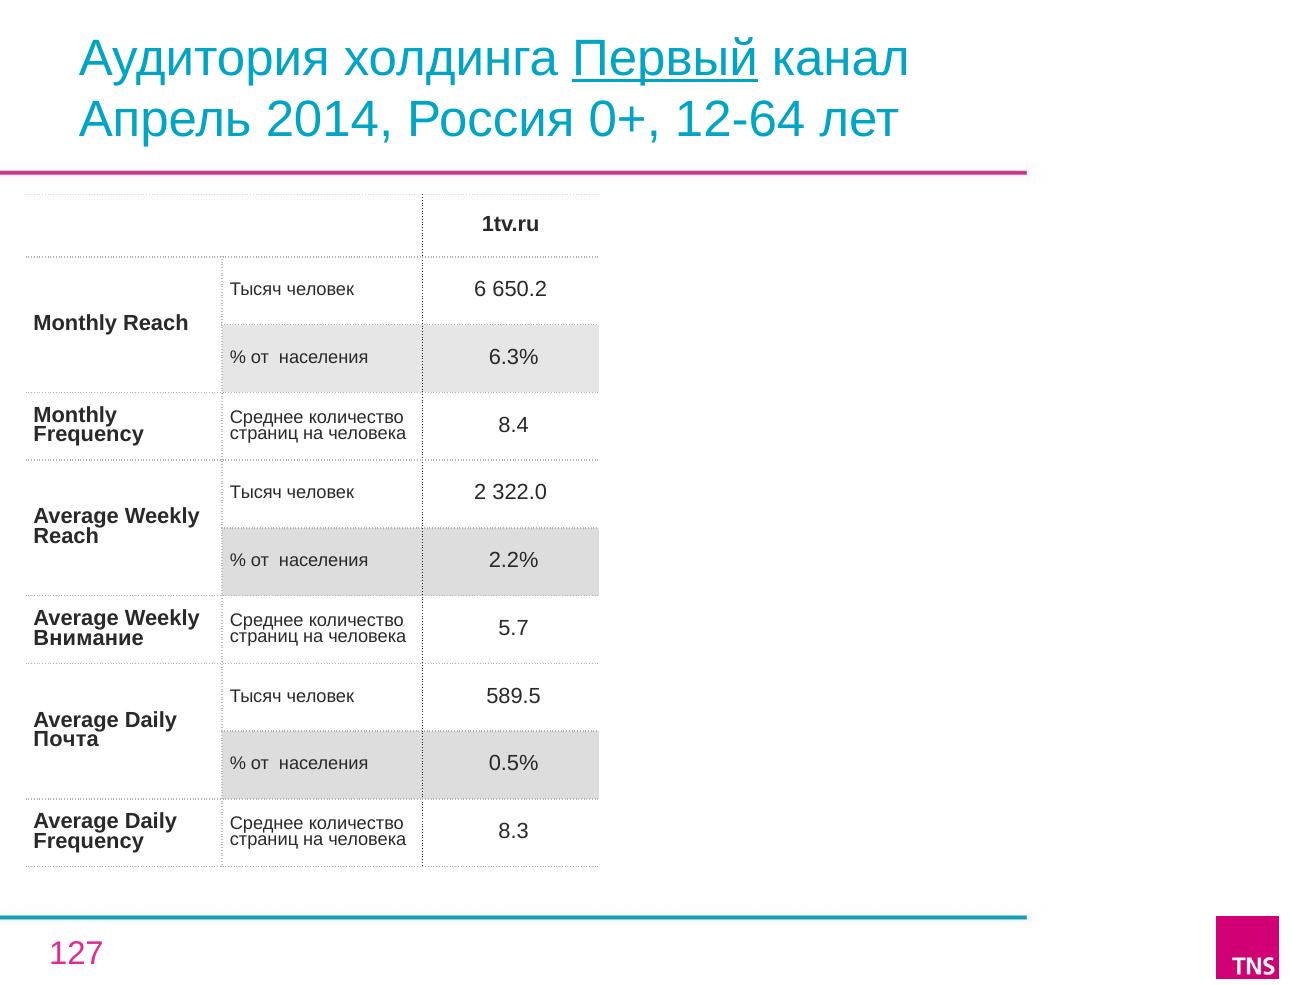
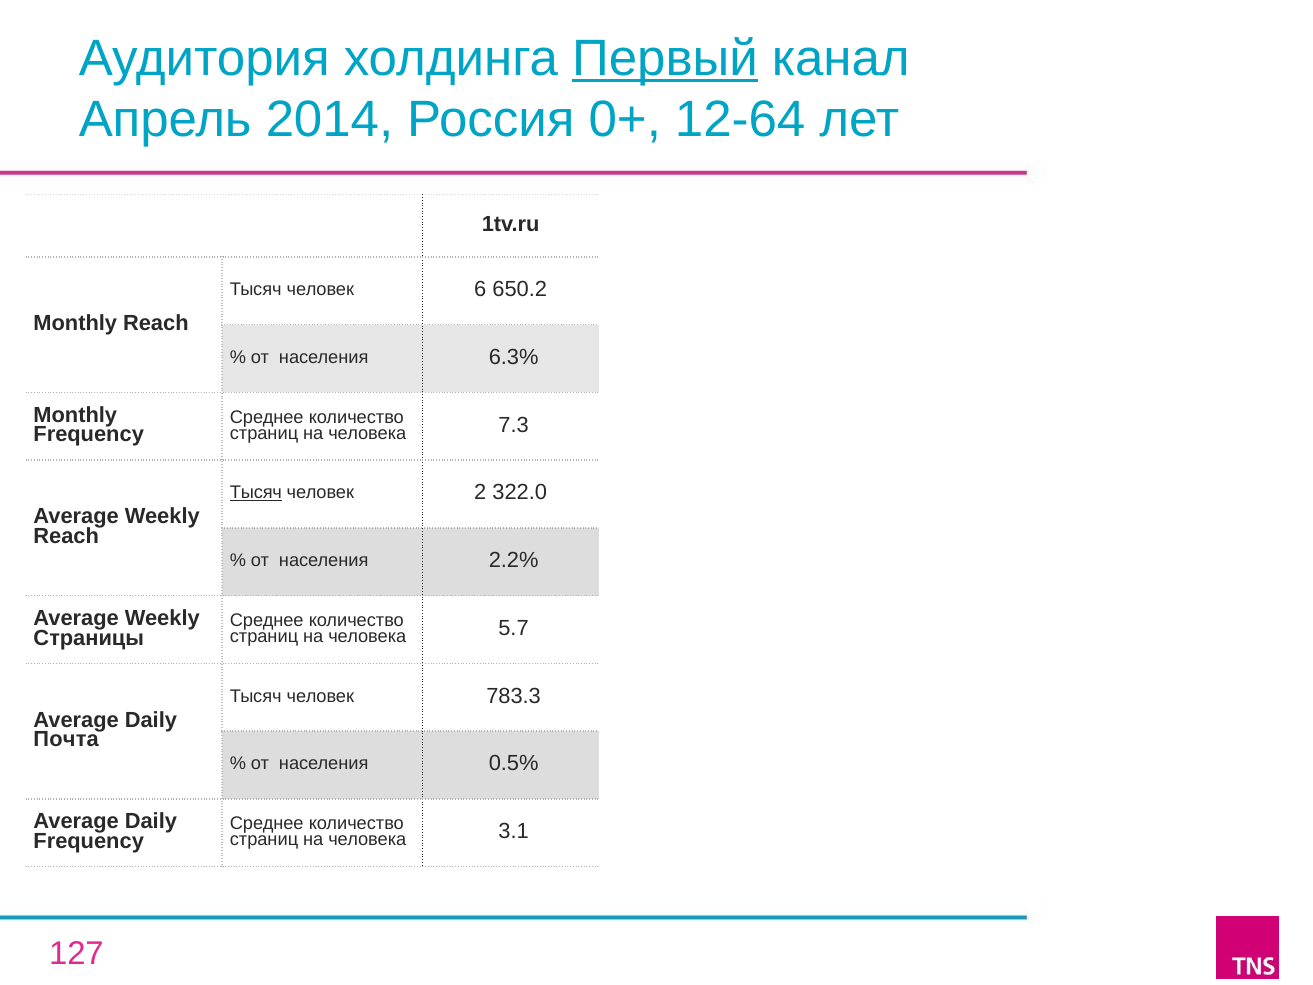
8.4: 8.4 -> 7.3 (514, 425)
Тысяч underline: none -> present (256, 493)
Внимание: Внимание -> Страницы (89, 638)
589.5: 589.5 -> 783.3 (514, 696)
8.3: 8.3 -> 3.1 (514, 831)
